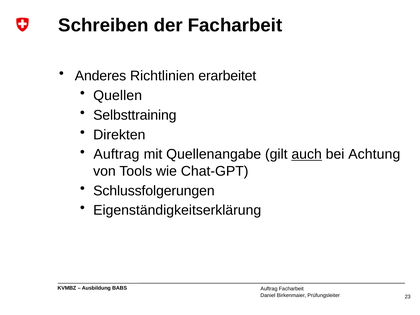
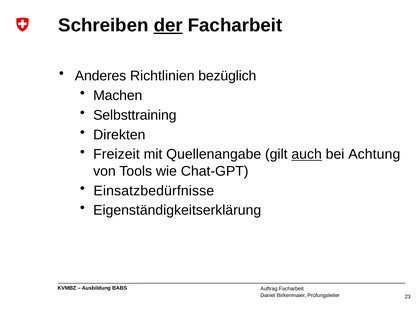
der underline: none -> present (168, 25)
erarbeitet: erarbeitet -> bezüglich (227, 76)
Quellen: Quellen -> Machen (118, 96)
Auftrag: Auftrag -> Freizeit (116, 154)
Schlussfolgerungen: Schlussfolgerungen -> Einsatzbedürfnisse (154, 191)
